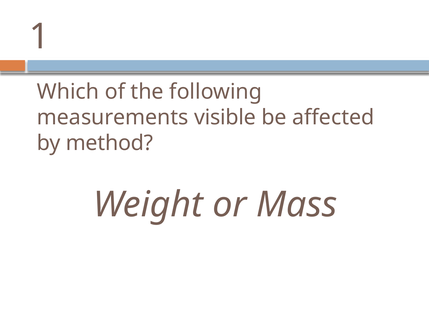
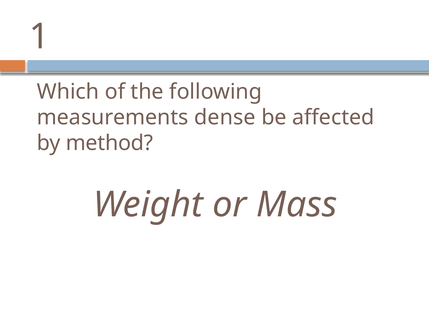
visible: visible -> dense (225, 117)
